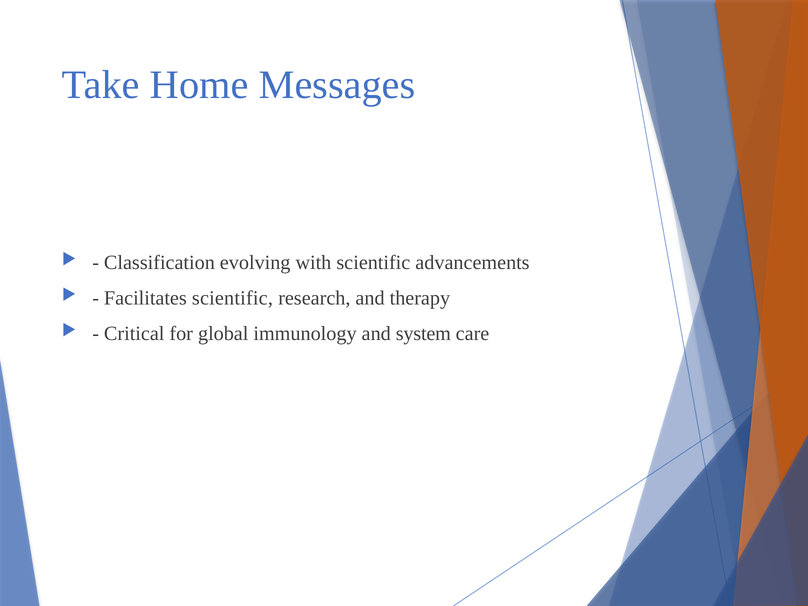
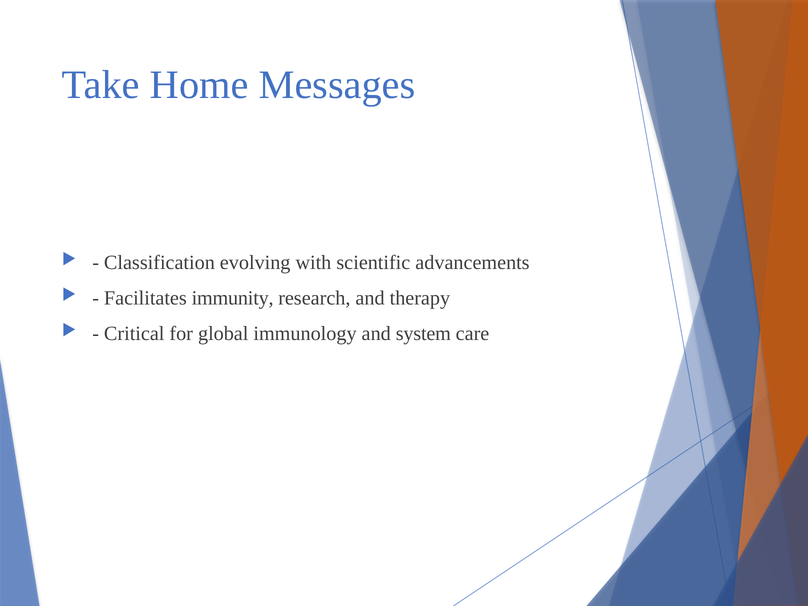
Facilitates scientific: scientific -> immunity (233, 298)
